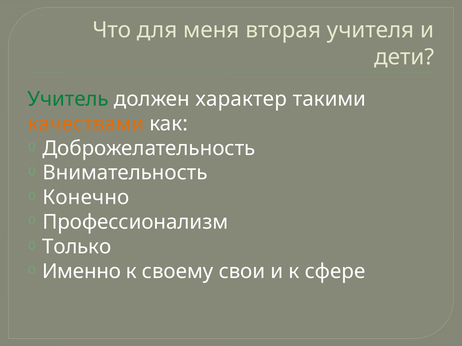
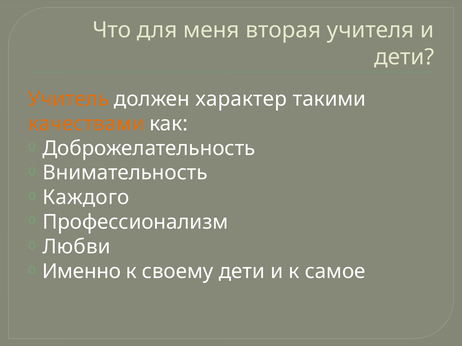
Учитель colour: green -> orange (68, 99)
Конечно: Конечно -> Каждого (86, 198)
Только: Только -> Любви (77, 247)
своему свои: свои -> дети (242, 272)
сфере: сфере -> самое (335, 272)
